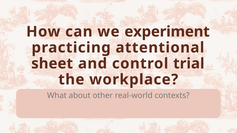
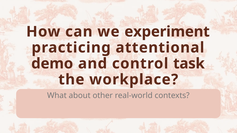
sheet: sheet -> demo (52, 64)
trial: trial -> task (189, 64)
